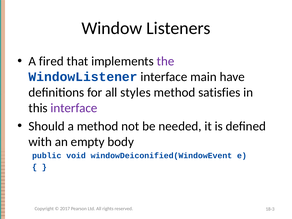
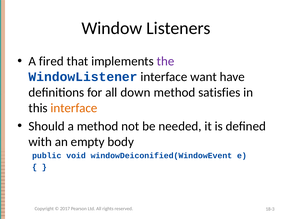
main: main -> want (204, 77)
styles: styles -> down (136, 92)
interface colour: purple -> orange (74, 108)
